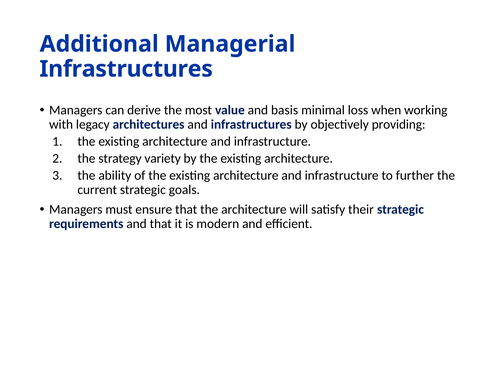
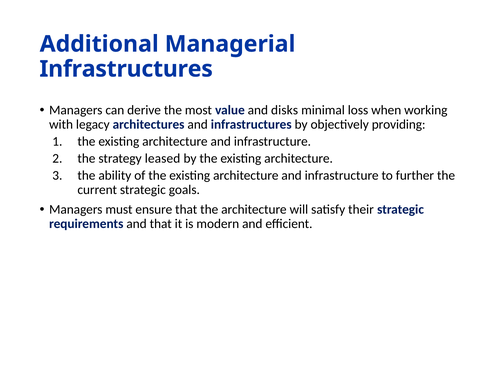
basis: basis -> disks (285, 110)
variety: variety -> leased (163, 159)
